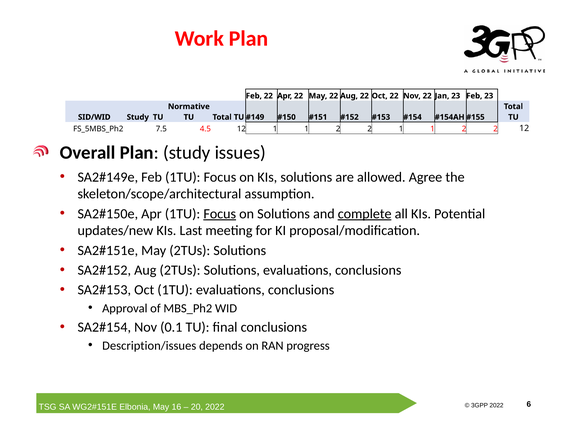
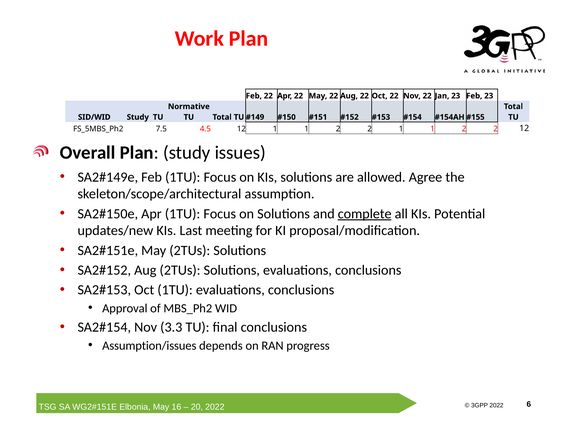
Focus underline: present -> none (220, 214)
0.1: 0.1 -> 3.3 (171, 327)
Description/issues: Description/issues -> Assumption/issues (149, 346)
